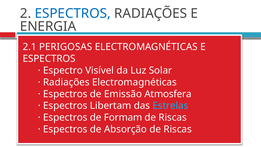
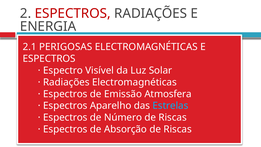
ESPECTROS colour: blue -> red (73, 13)
Libertam: Libertam -> Aparelho (111, 106)
Formam: Formam -> Número (123, 117)
